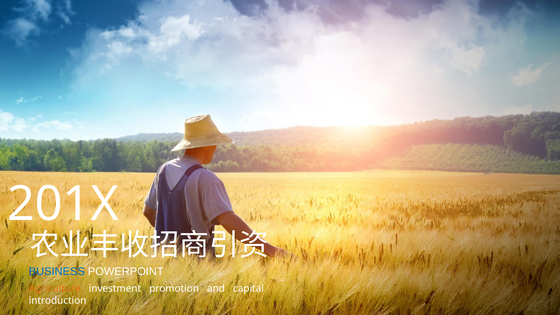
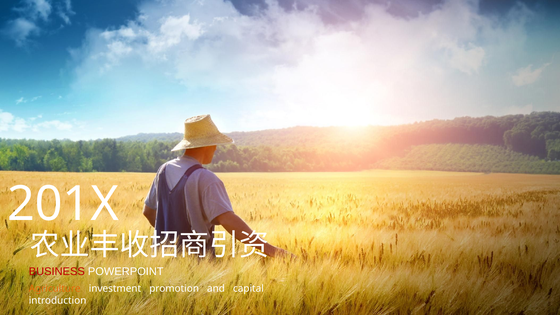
BUSINESS colour: blue -> red (57, 271)
